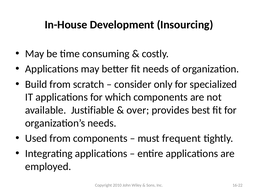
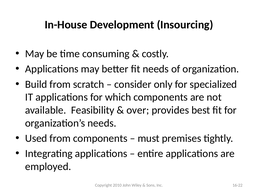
Justifiable: Justifiable -> Feasibility (93, 110)
frequent: frequent -> premises (182, 138)
